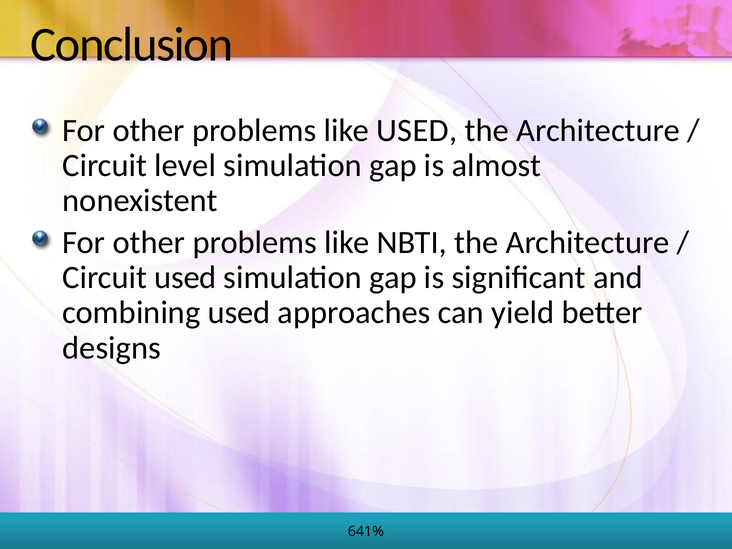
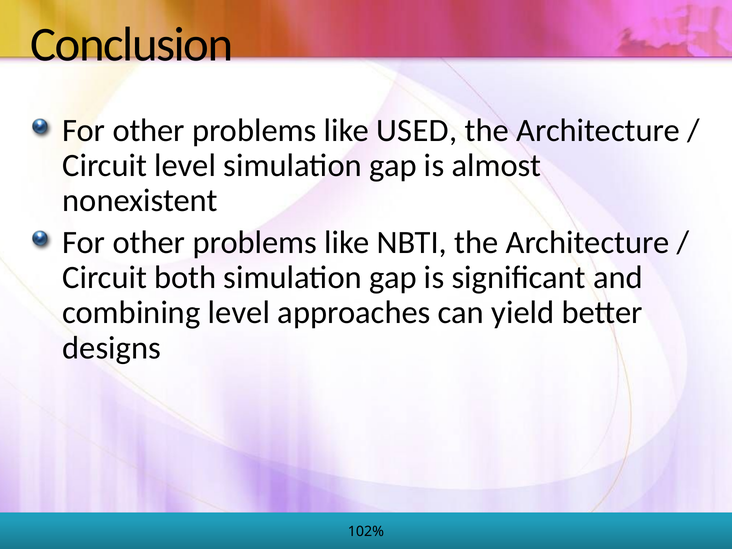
Circuit used: used -> both (185, 278)
combining used: used -> level (239, 313)
641%: 641% -> 102% (366, 532)
